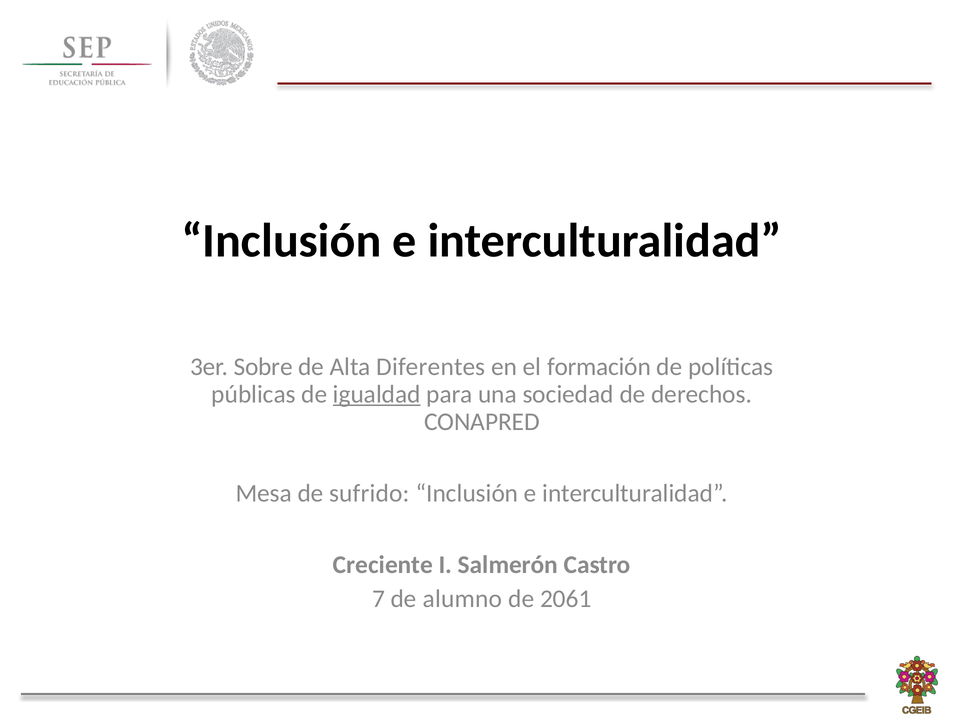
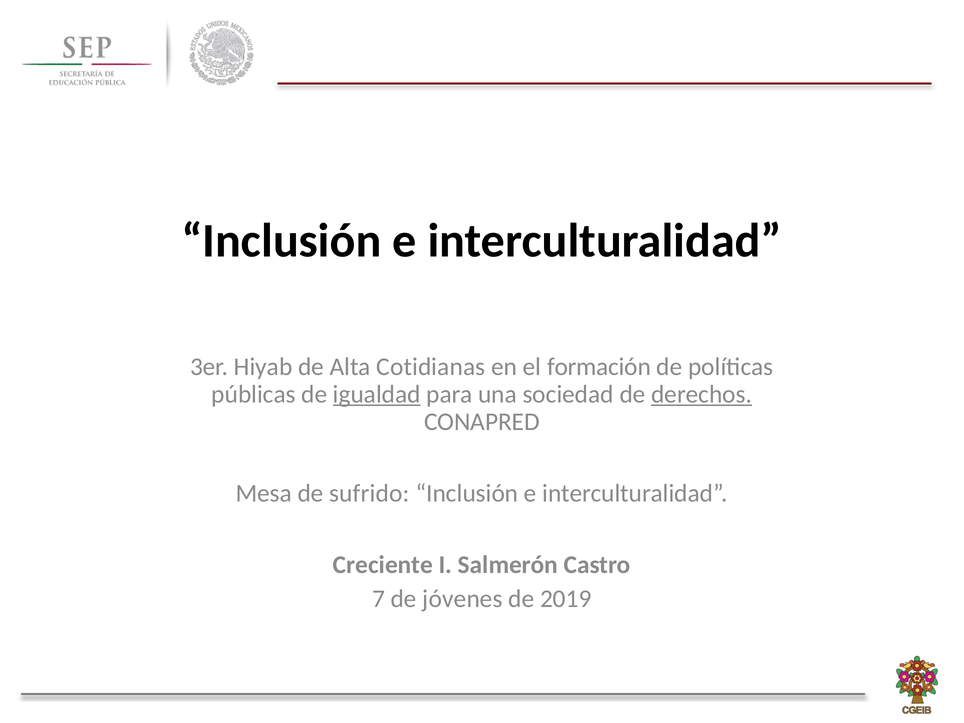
Sobre: Sobre -> Hiyab (263, 367)
Diferentes: Diferentes -> Cotidianas (431, 367)
derechos underline: none -> present (702, 394)
alumno: alumno -> jóvenes (463, 599)
2061: 2061 -> 2019 (566, 599)
